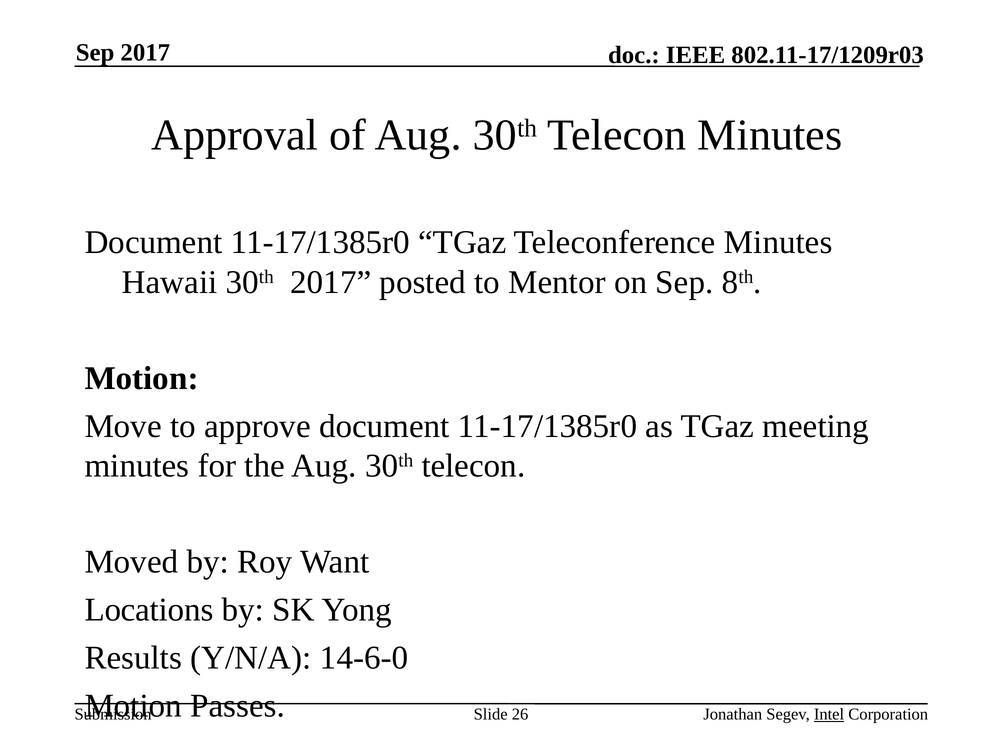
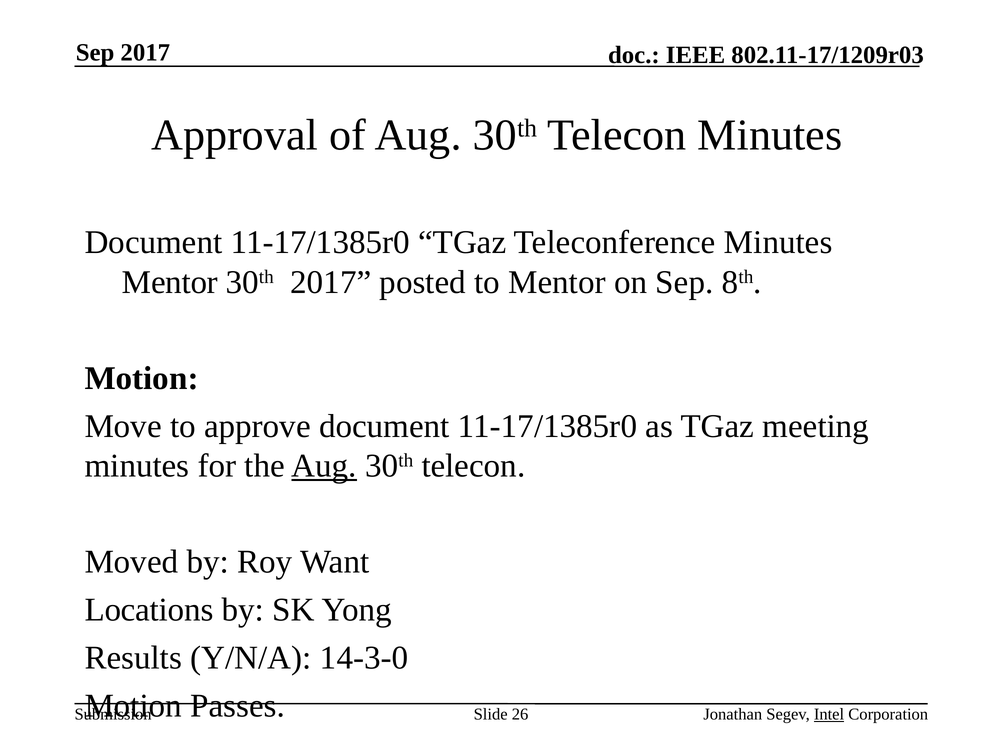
Hawaii: Hawaii -> Mentor (170, 282)
Aug underline: none -> present (324, 466)
14-6-0: 14-6-0 -> 14-3-0 (364, 658)
